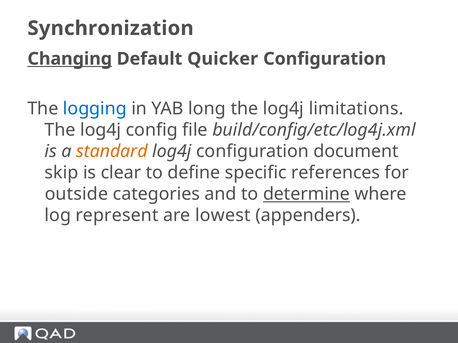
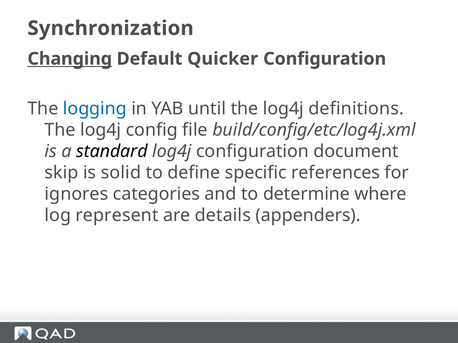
long: long -> until (207, 109)
limitations: limitations -> definitions (356, 109)
standard colour: orange -> black (112, 152)
clear: clear -> solid (121, 173)
outside: outside -> ignores (76, 194)
determine underline: present -> none (306, 194)
lowest: lowest -> details (223, 216)
